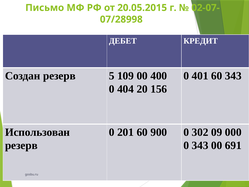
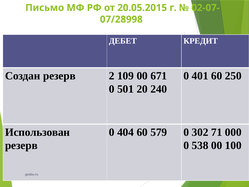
5: 5 -> 2 (112, 76)
400: 400 -> 671 (159, 76)
60 343: 343 -> 250 (233, 76)
404: 404 -> 501 (126, 89)
156: 156 -> 240 (159, 89)
201: 201 -> 404 (126, 132)
900: 900 -> 579 (159, 132)
09: 09 -> 71 (217, 132)
0 343: 343 -> 538 (200, 145)
691: 691 -> 100 (233, 145)
